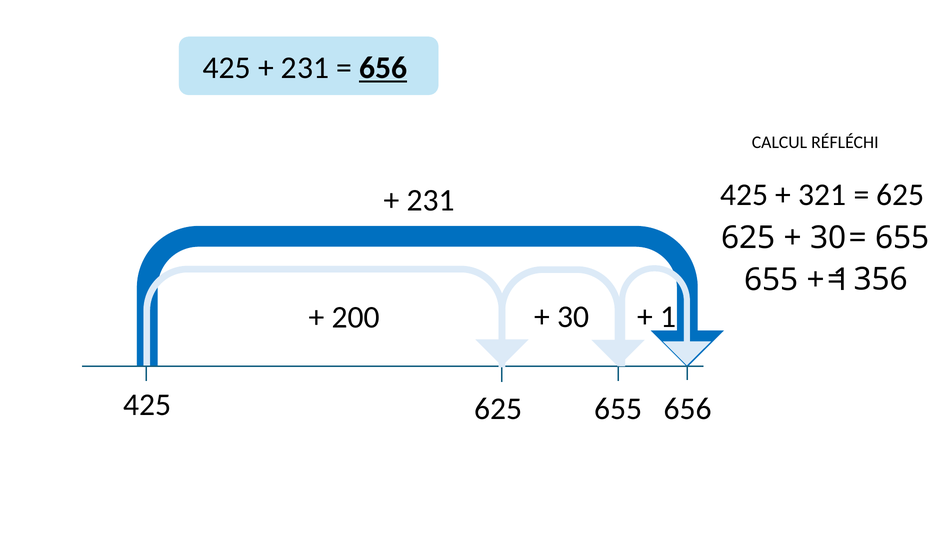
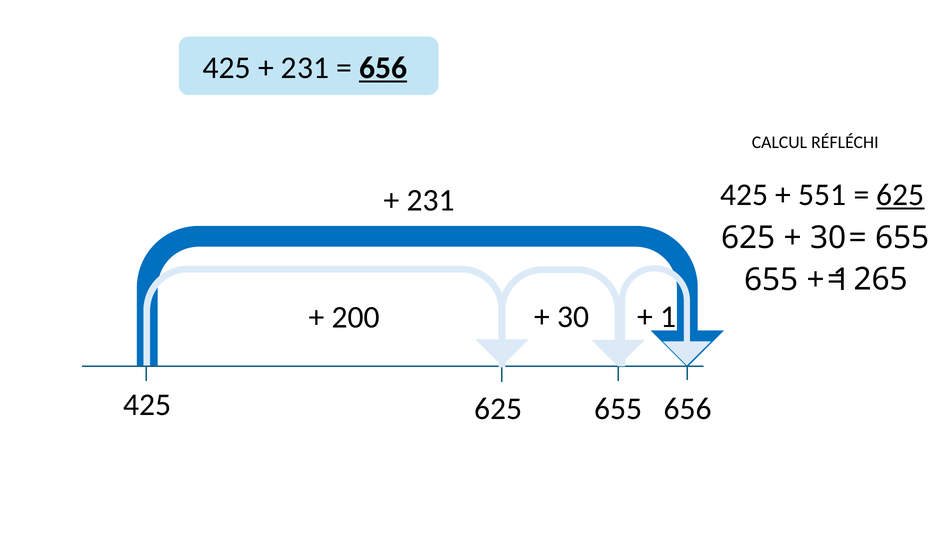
321: 321 -> 551 (822, 195)
625 underline: none -> present (900, 195)
356: 356 -> 265 (881, 280)
